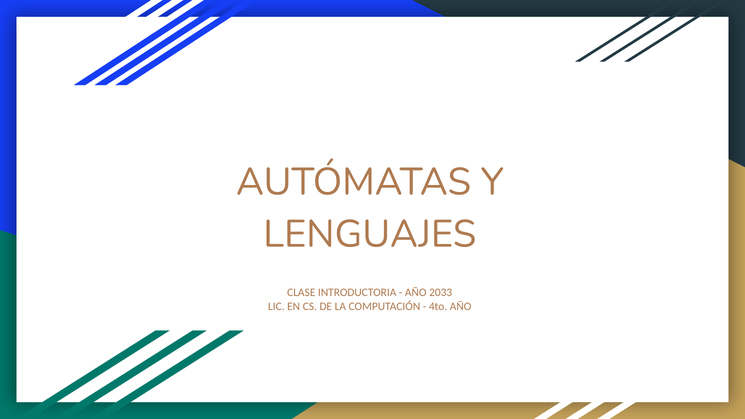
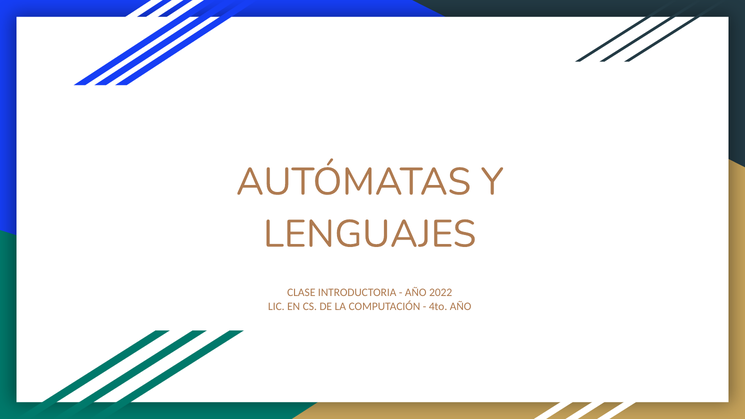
2033: 2033 -> 2022 (441, 293)
